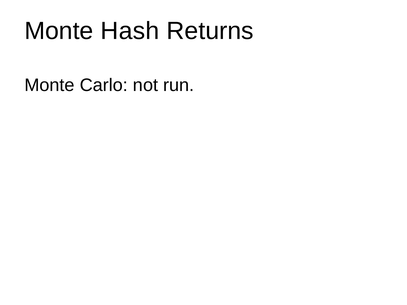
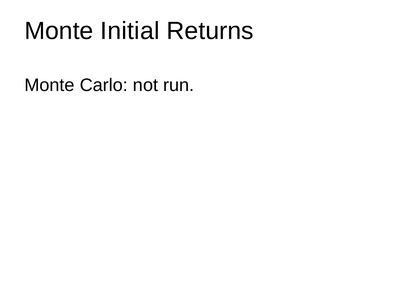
Hash: Hash -> Initial (130, 31)
